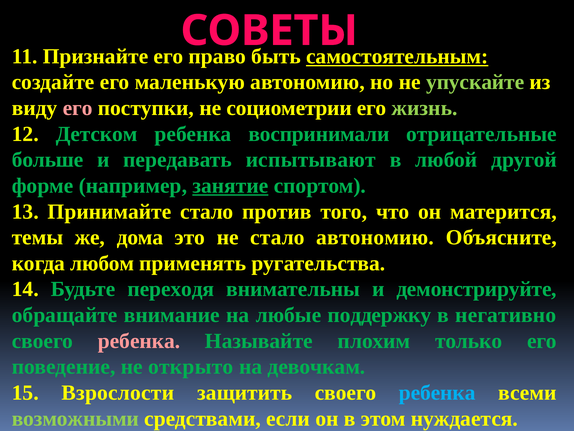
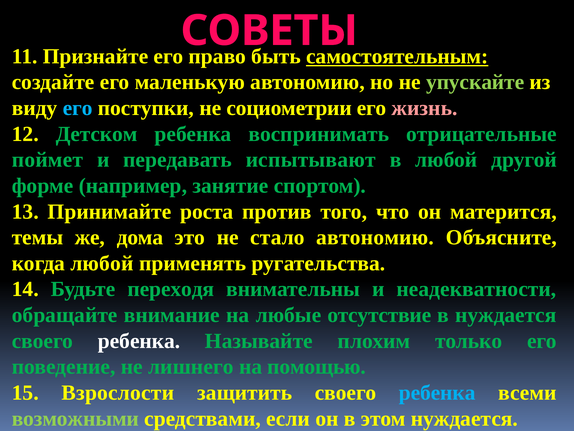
его colour: pink -> light blue (78, 108)
жизнь colour: light green -> pink (425, 108)
воспринимали: воспринимали -> воспринимать (319, 134)
больше: больше -> поймет (47, 160)
занятие underline: present -> none (230, 185)
Принимайте стало: стало -> роста (207, 211)
когда любом: любом -> любой (102, 263)
демонстрируйте: демонстрируйте -> неадекватности (476, 289)
поддержку: поддержку -> отсутствие (379, 315)
в негативно: негативно -> нуждается (506, 315)
ребенка colour: pink -> white (139, 341)
открыто: открыто -> лишнего (191, 366)
девочкам: девочкам -> помощью (317, 366)
